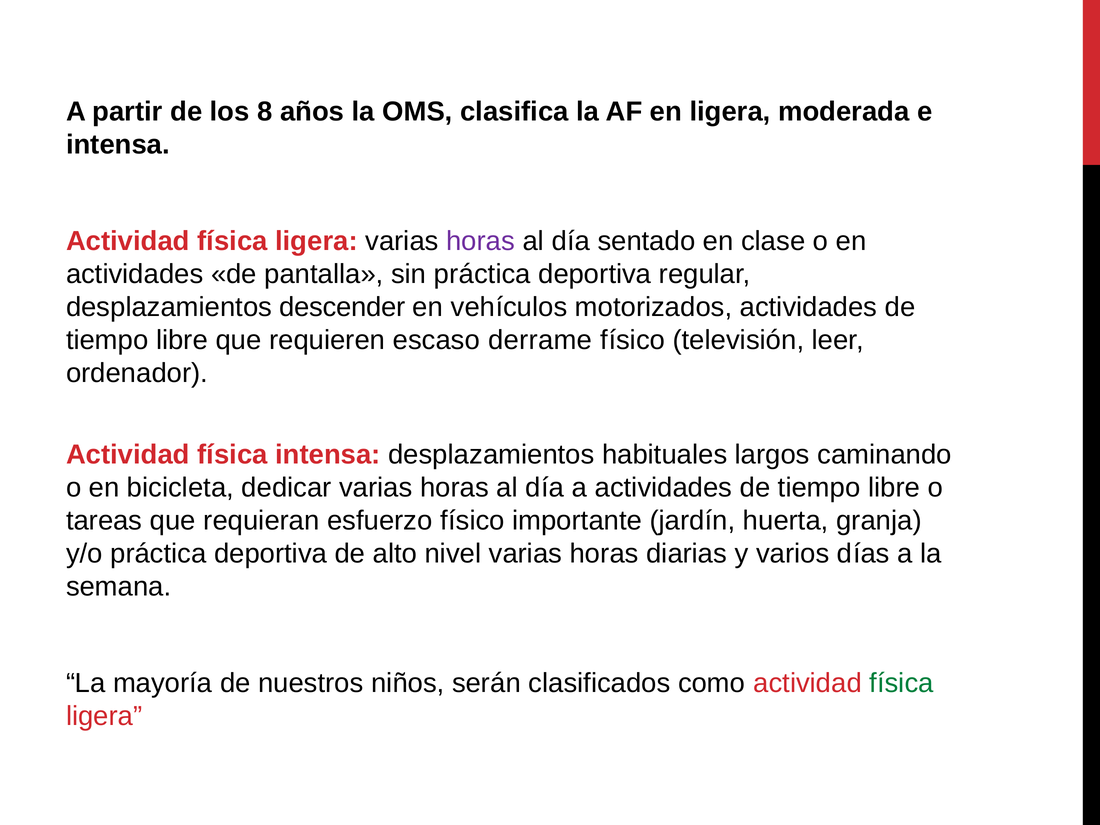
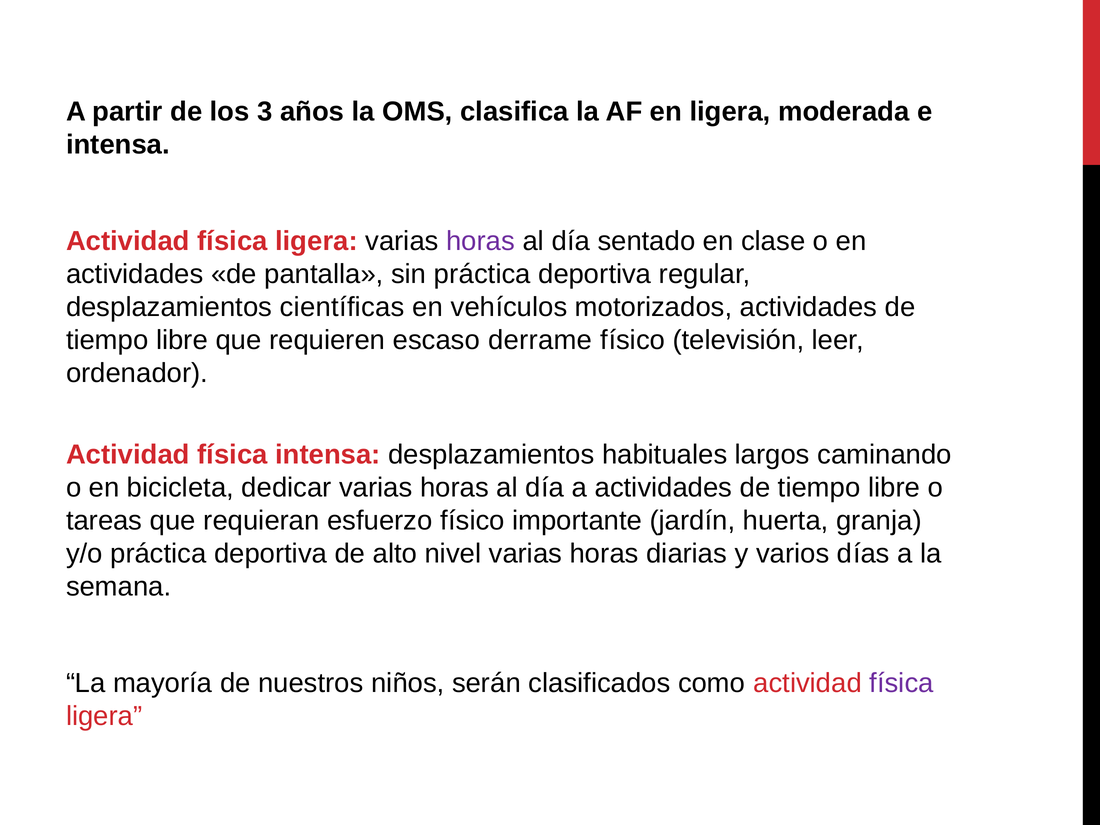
8: 8 -> 3 (265, 112)
descender: descender -> científicas (342, 307)
física colour: green -> purple (901, 683)
